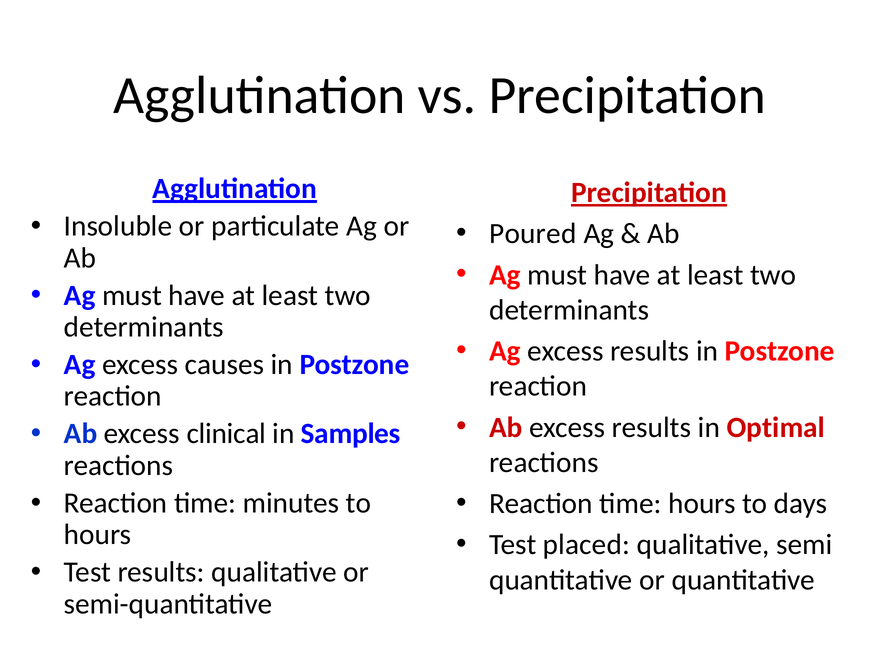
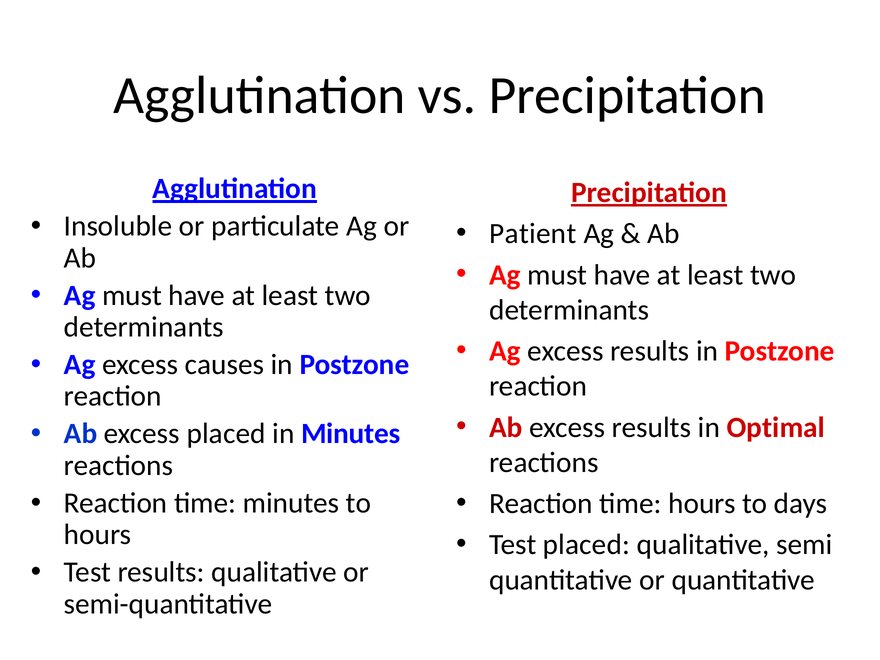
Poured: Poured -> Patient (533, 234)
excess clinical: clinical -> placed (226, 434)
in Samples: Samples -> Minutes (351, 434)
